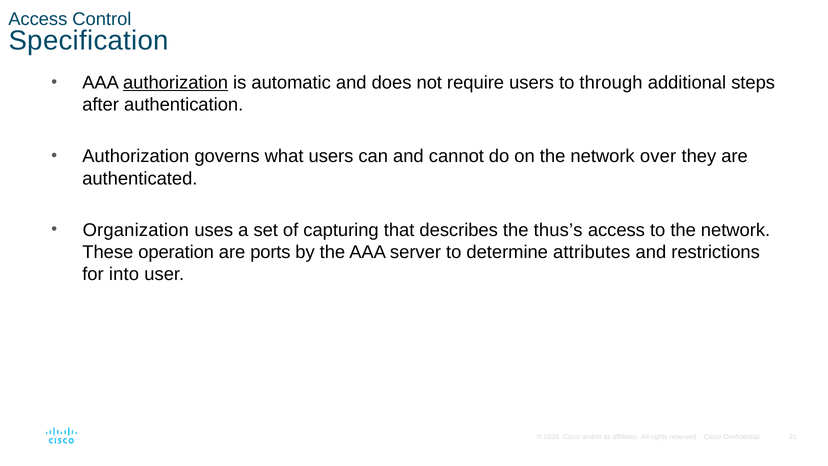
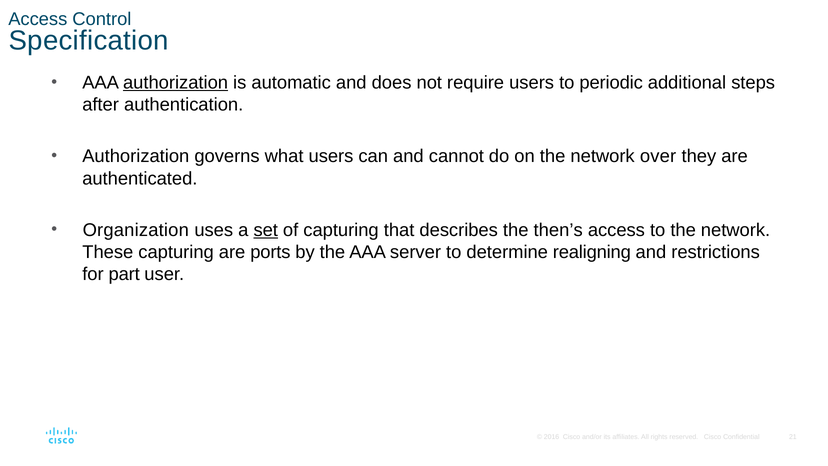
through: through -> periodic (611, 83)
set underline: none -> present (266, 230)
thus’s: thus’s -> then’s (558, 230)
These operation: operation -> capturing (176, 252)
attributes: attributes -> realigning (592, 252)
into: into -> part (124, 274)
